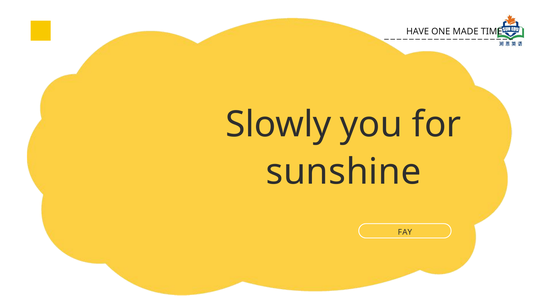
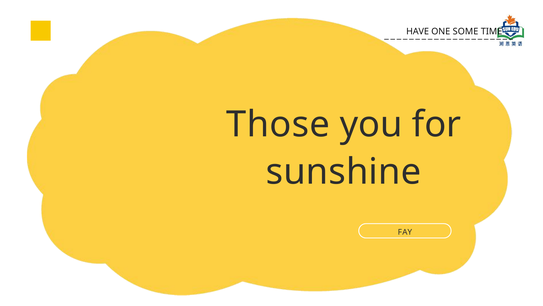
MADE: MADE -> SOME (466, 31)
Slowly: Slowly -> Those (278, 124)
